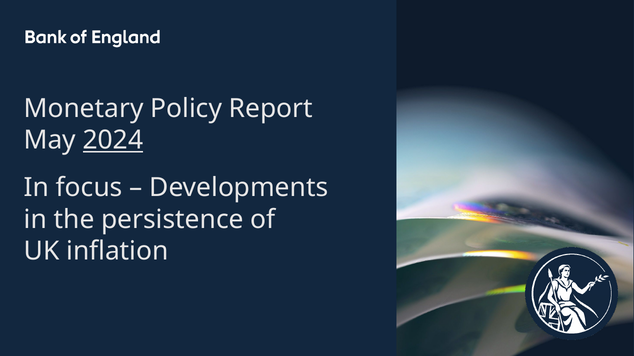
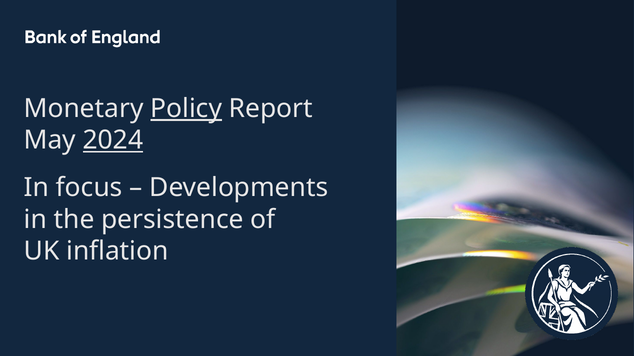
Policy underline: none -> present (186, 109)
